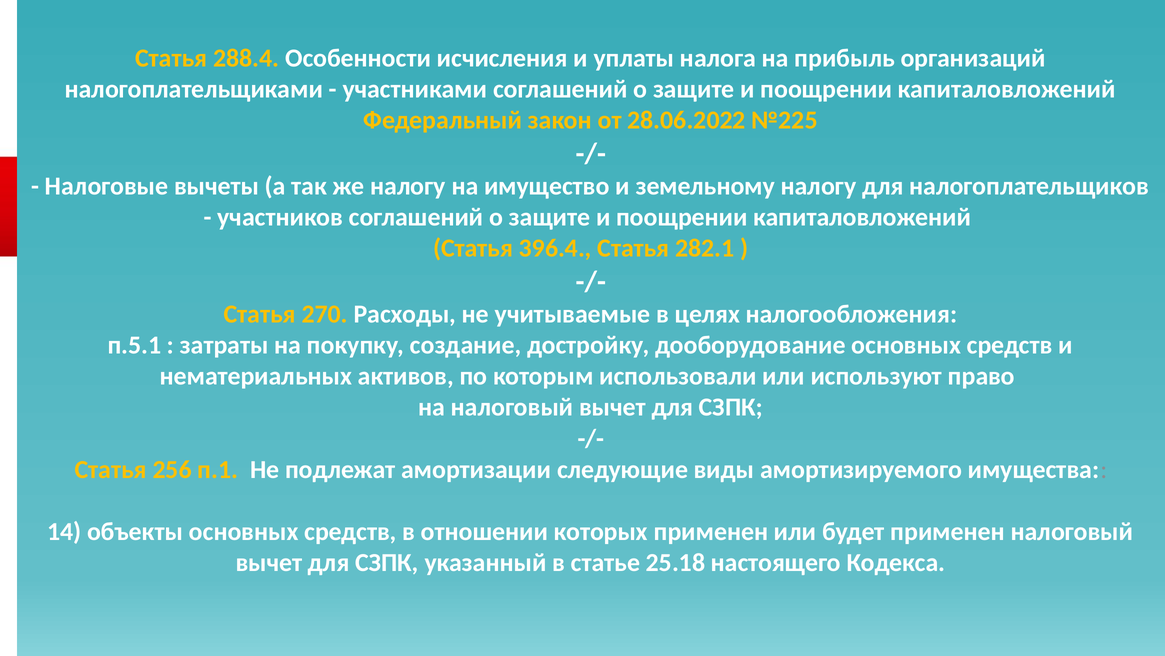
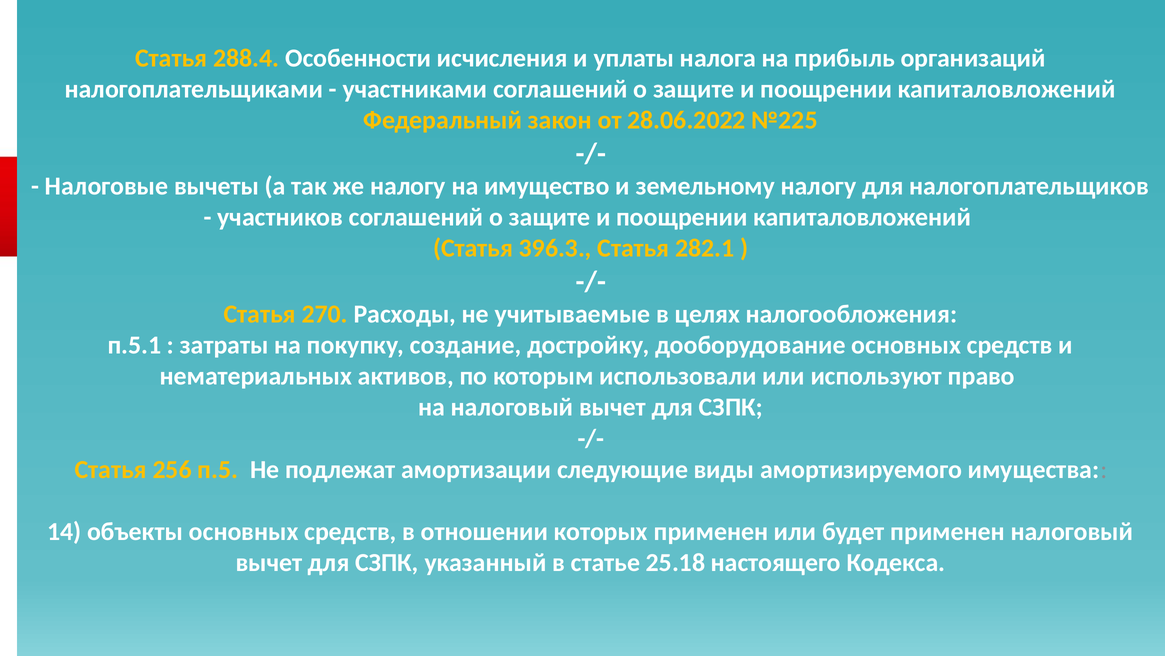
396.4: 396.4 -> 396.3 (555, 248)
п.1: п.1 -> п.5 (218, 469)
